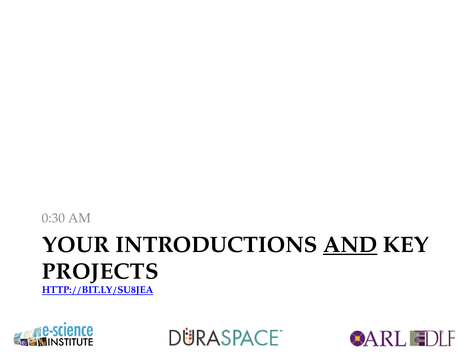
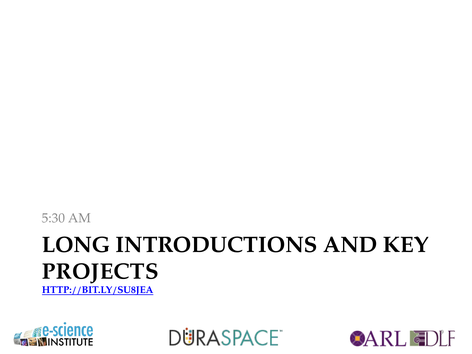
0:30: 0:30 -> 5:30 (53, 218)
YOUR: YOUR -> LONG (76, 245)
AND underline: present -> none (350, 245)
